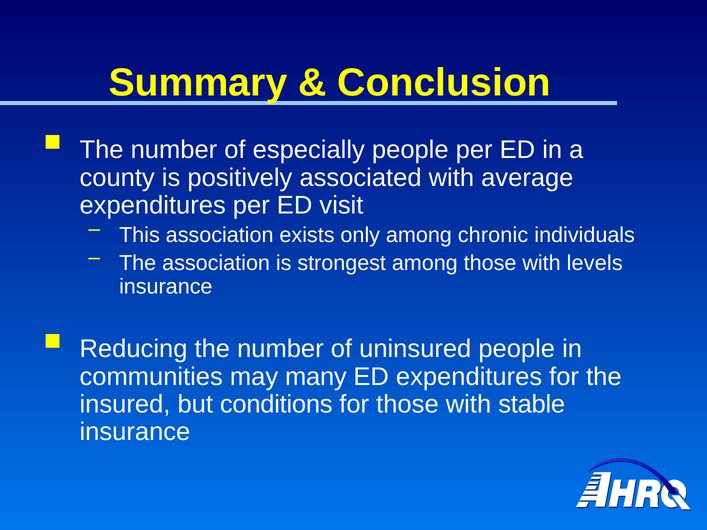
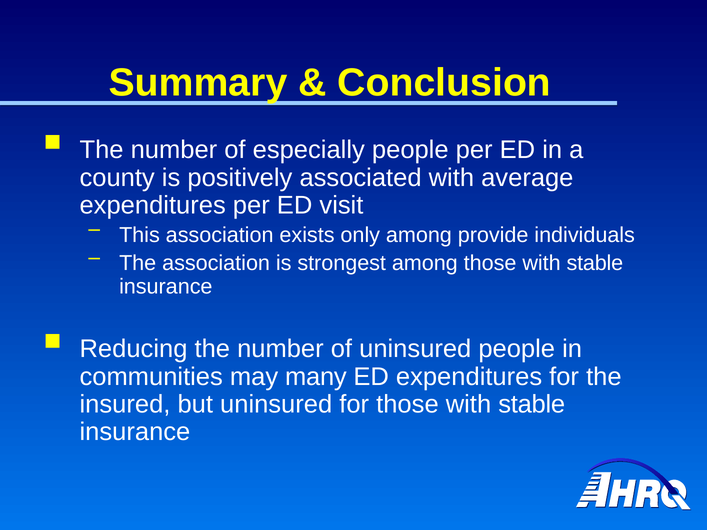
chronic: chronic -> provide (493, 235)
among those with levels: levels -> stable (595, 263)
but conditions: conditions -> uninsured (276, 404)
